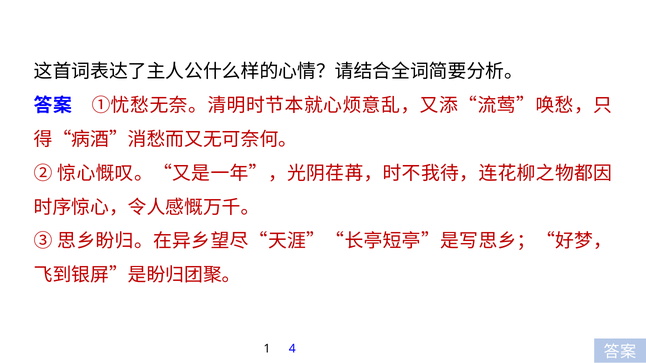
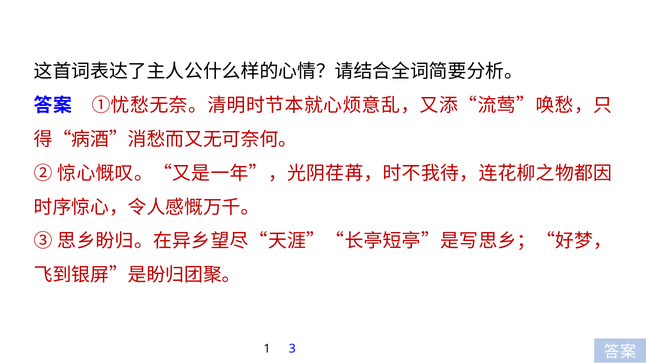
4: 4 -> 3 (292, 349)
